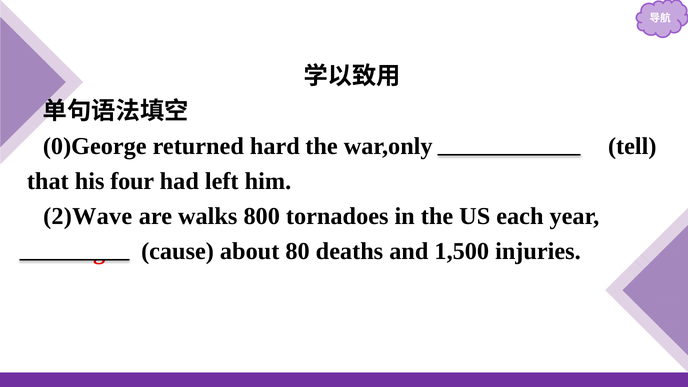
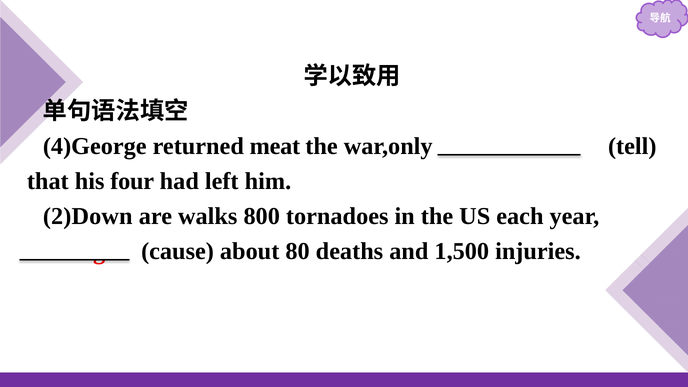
0)George: 0)George -> 4)George (95, 146)
hard: hard -> meat (275, 146)
2)Wave: 2)Wave -> 2)Down (88, 216)
